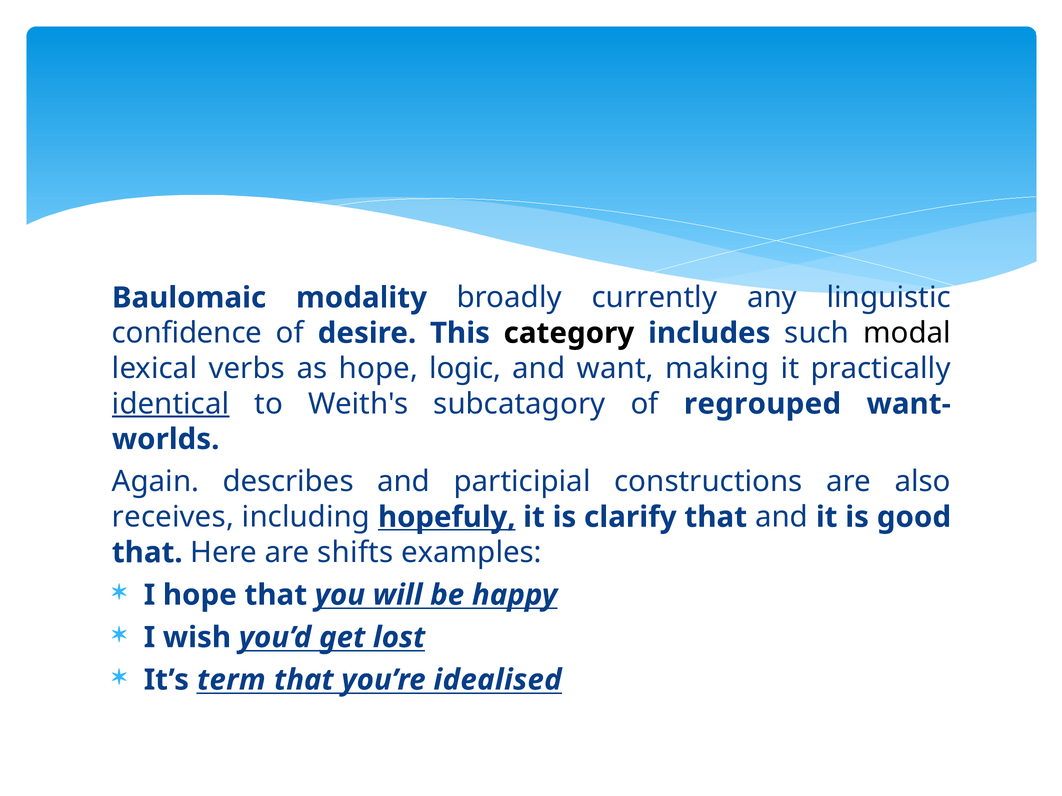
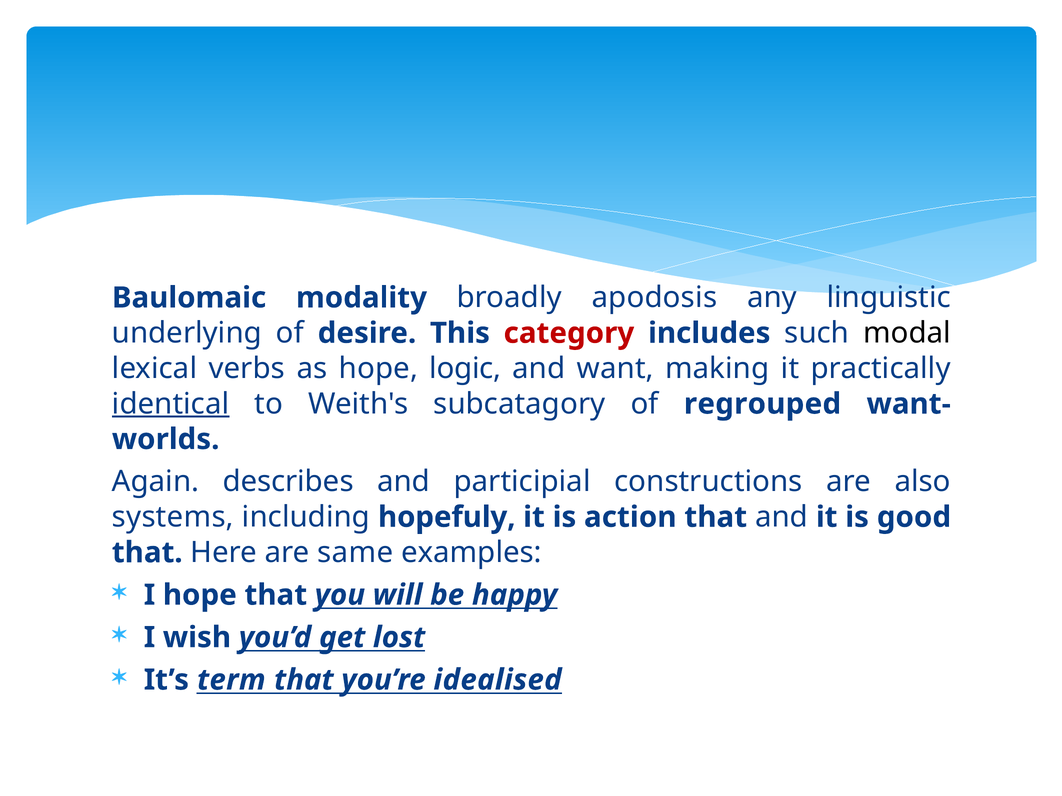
currently: currently -> apodosis (654, 298)
confidence: confidence -> underlying (187, 333)
category colour: black -> red (569, 333)
receives: receives -> systems (173, 517)
hopefuly underline: present -> none (447, 517)
clarify: clarify -> action (630, 517)
shifts: shifts -> same (355, 553)
